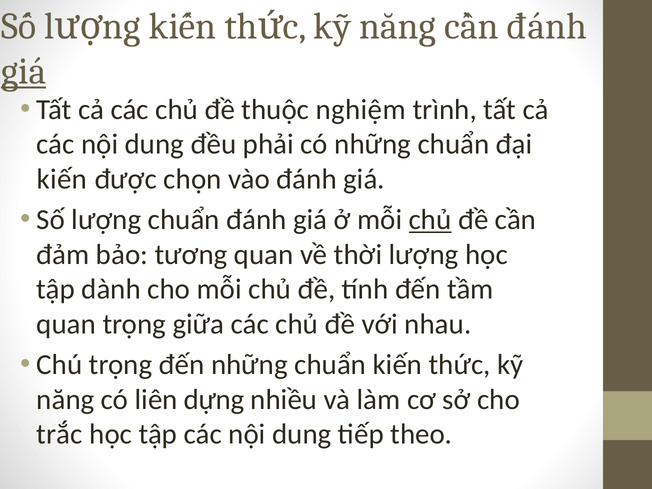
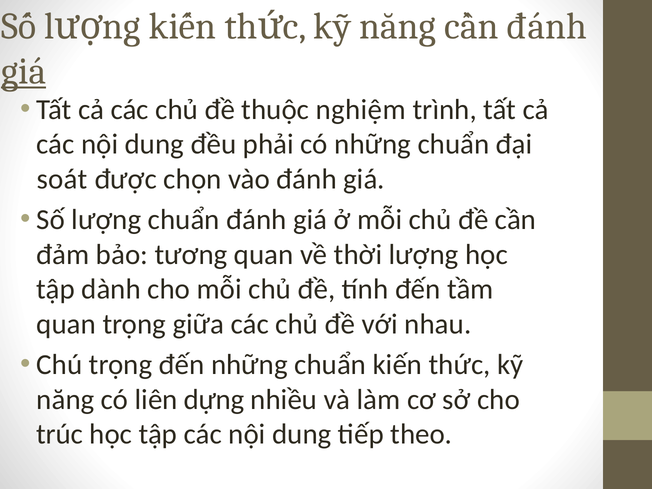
kiến: kiến -> soát (62, 179)
chủ underline: present -> none (430, 220)
trắc: trắc -> trúc (60, 434)
